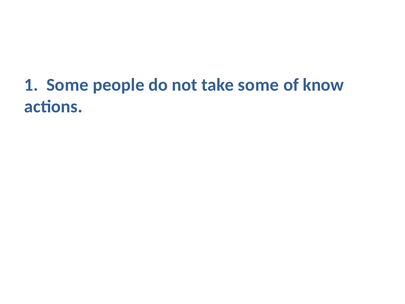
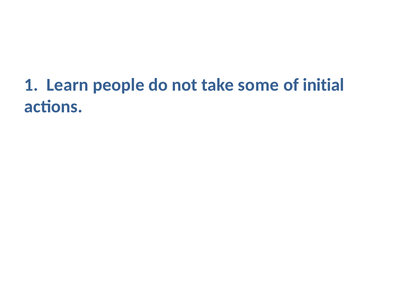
1 Some: Some -> Learn (67, 85)
know: know -> initial (323, 85)
